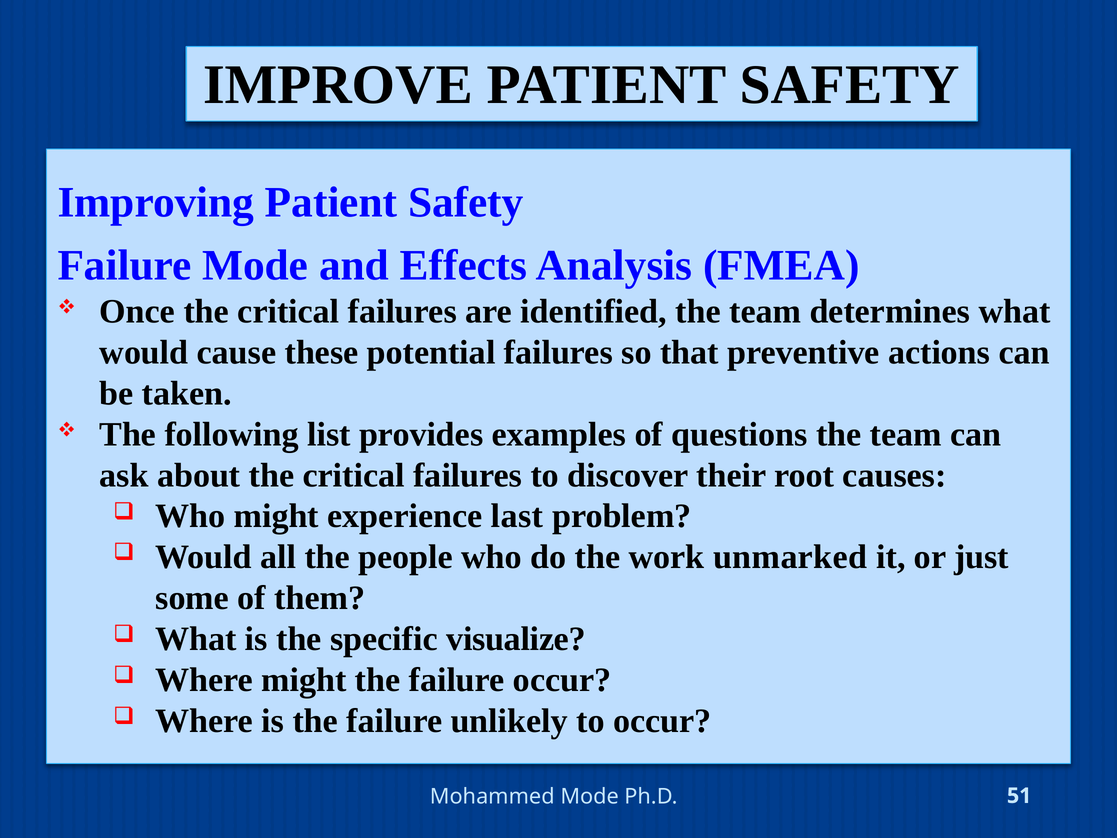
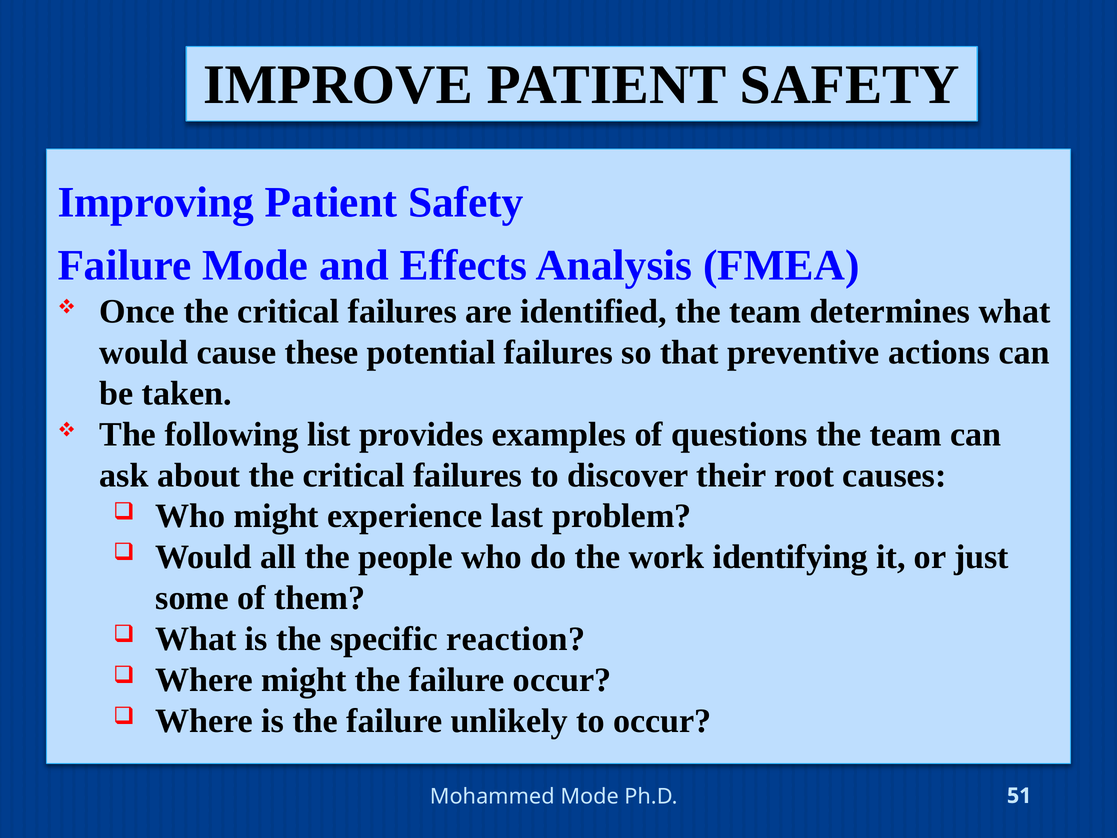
unmarked: unmarked -> identifying (790, 557)
visualize: visualize -> reaction (516, 639)
